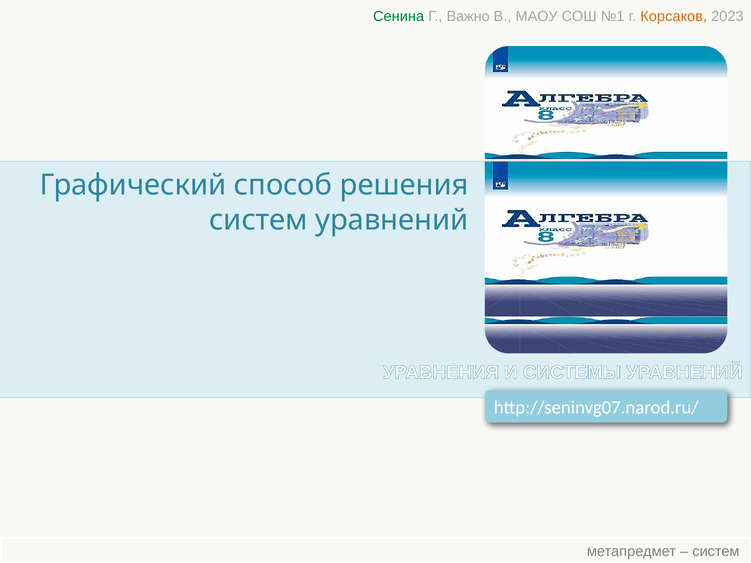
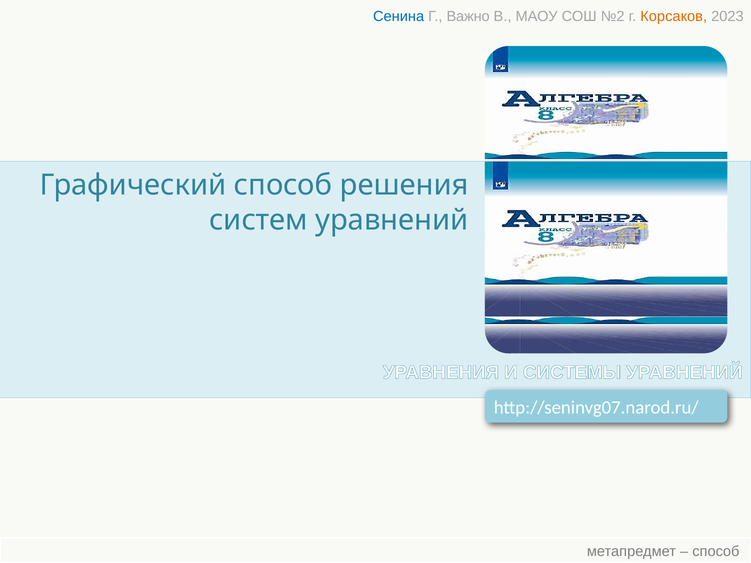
Сенина colour: green -> blue (399, 16)
№1: №1 -> №2 (613, 16)
систем: систем -> способ (716, 552)
